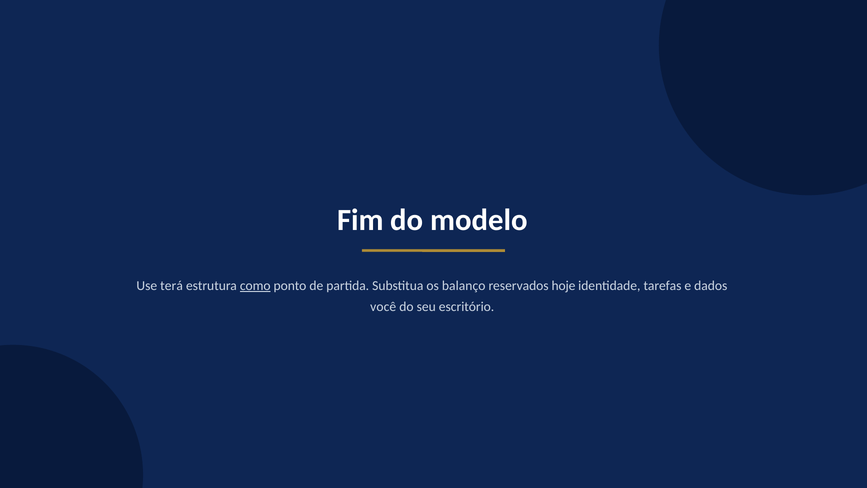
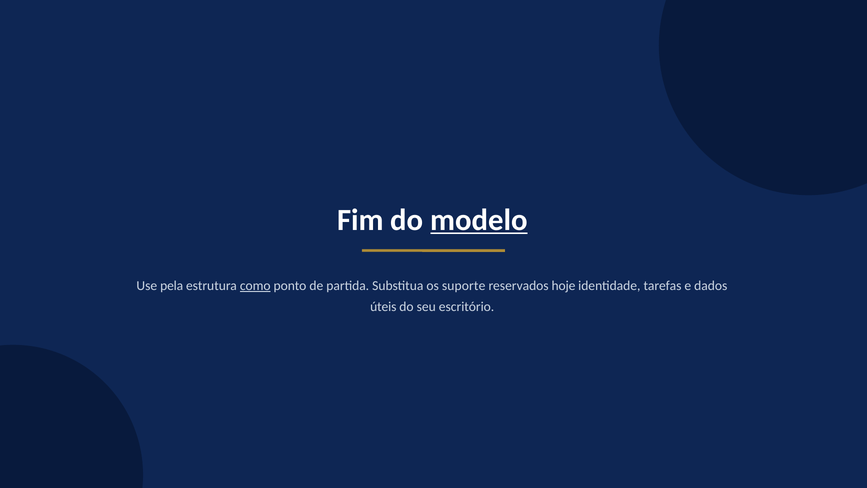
modelo underline: none -> present (479, 220)
terá: terá -> pela (172, 285)
balanço: balanço -> suporte (464, 285)
você: você -> úteis (383, 307)
